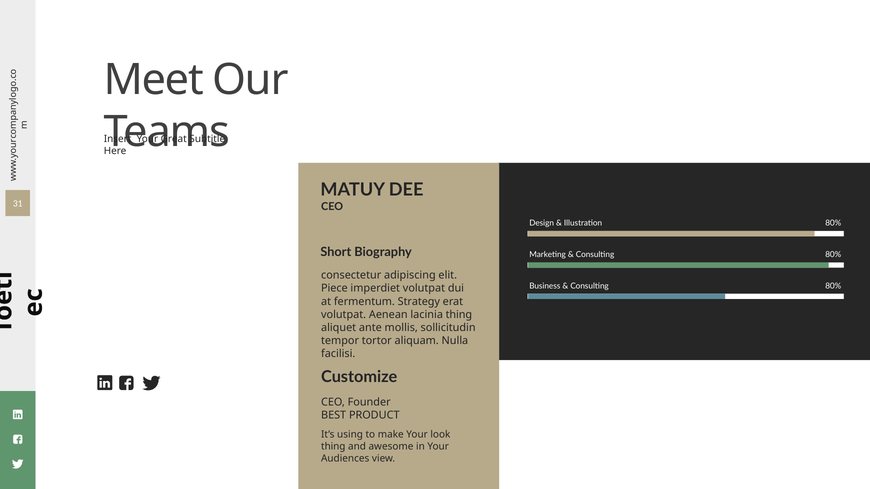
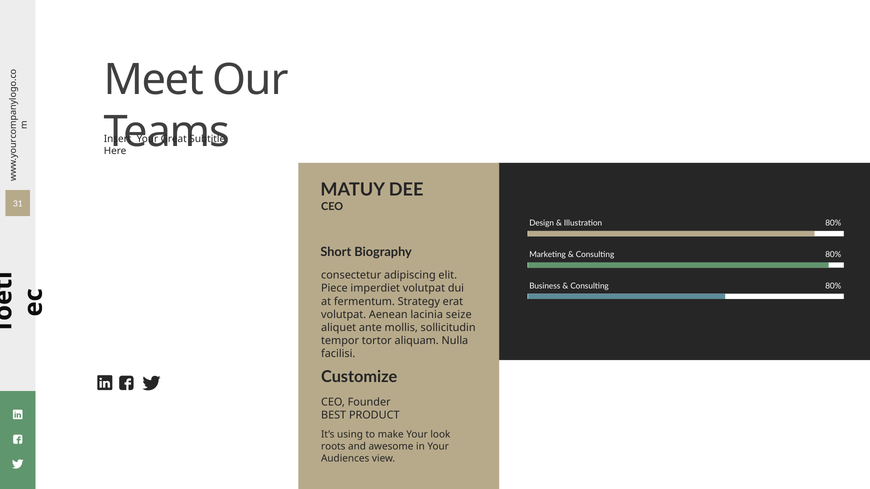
lacinia thing: thing -> seize (459, 315)
thing: thing -> roots (333, 447)
